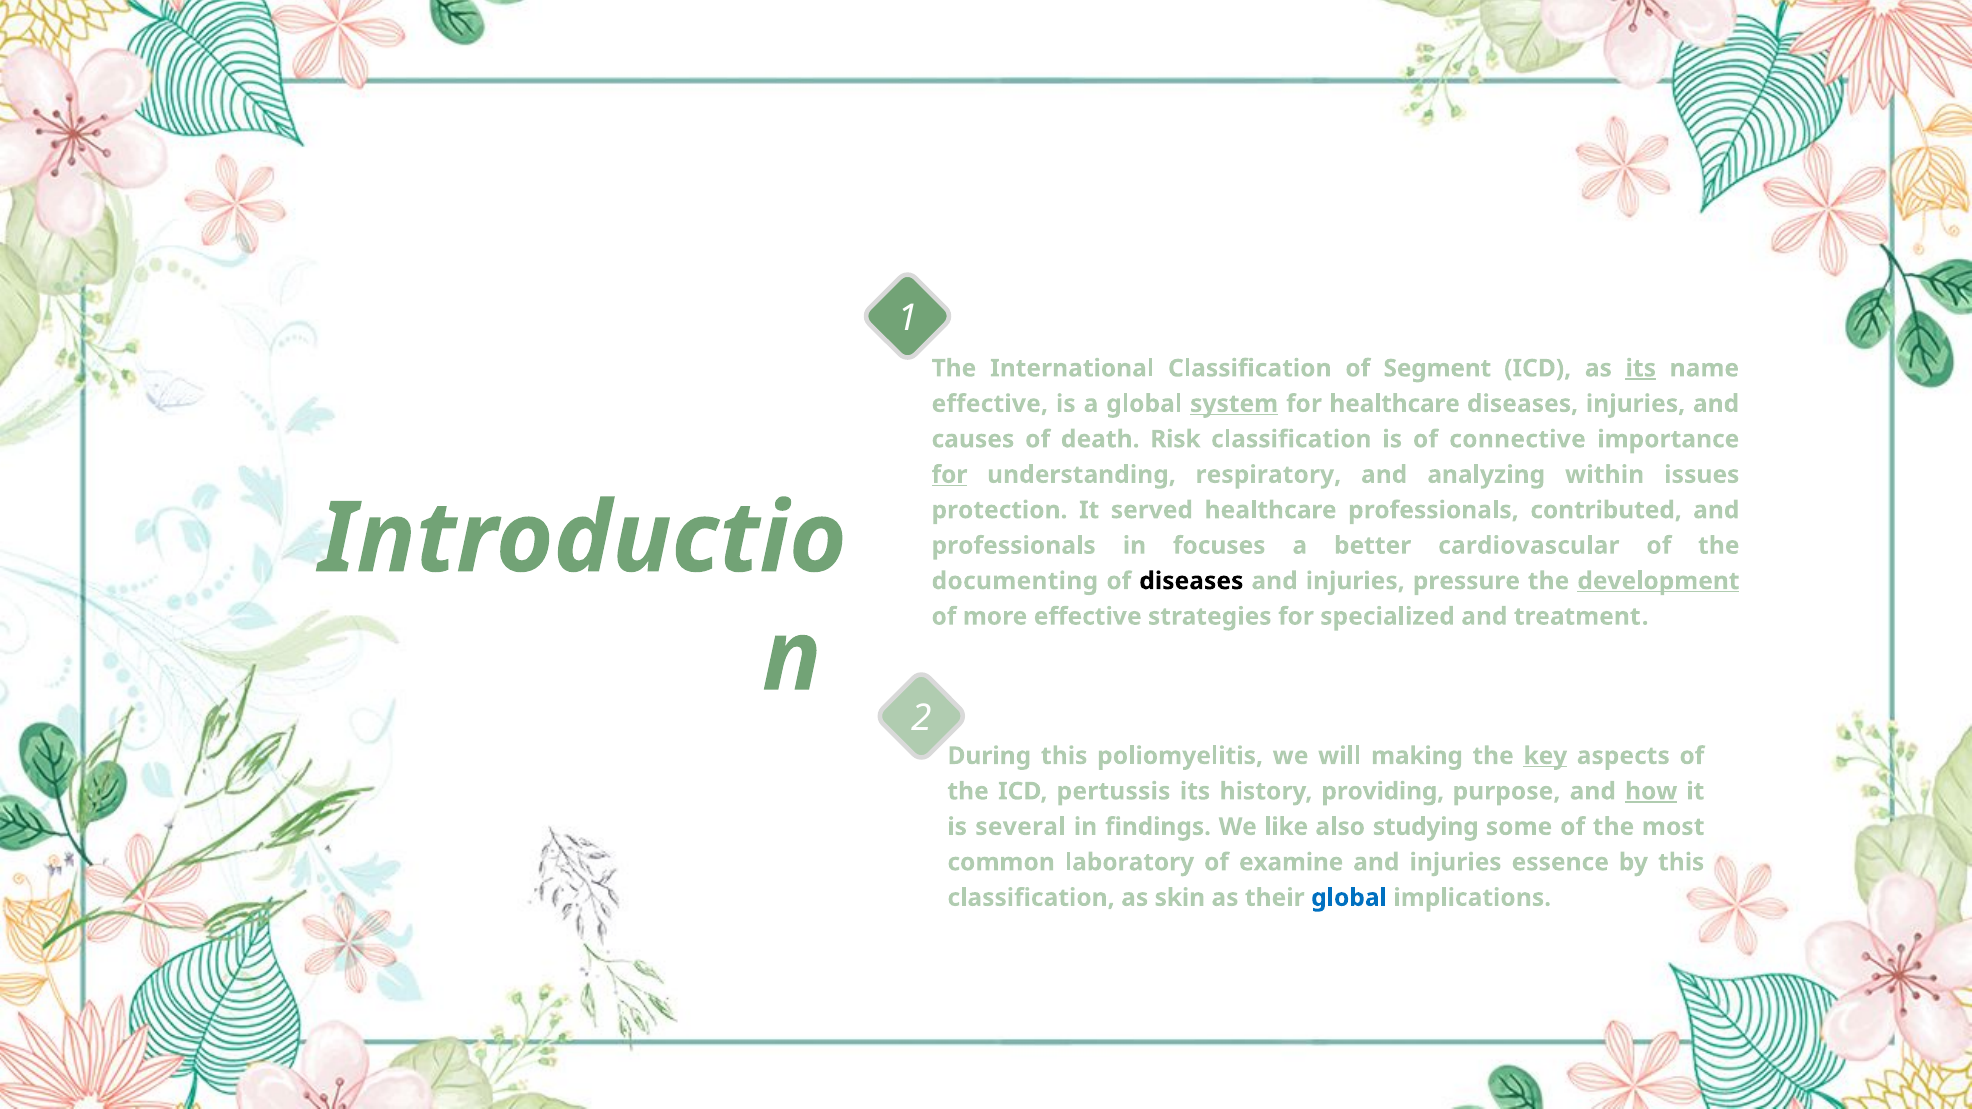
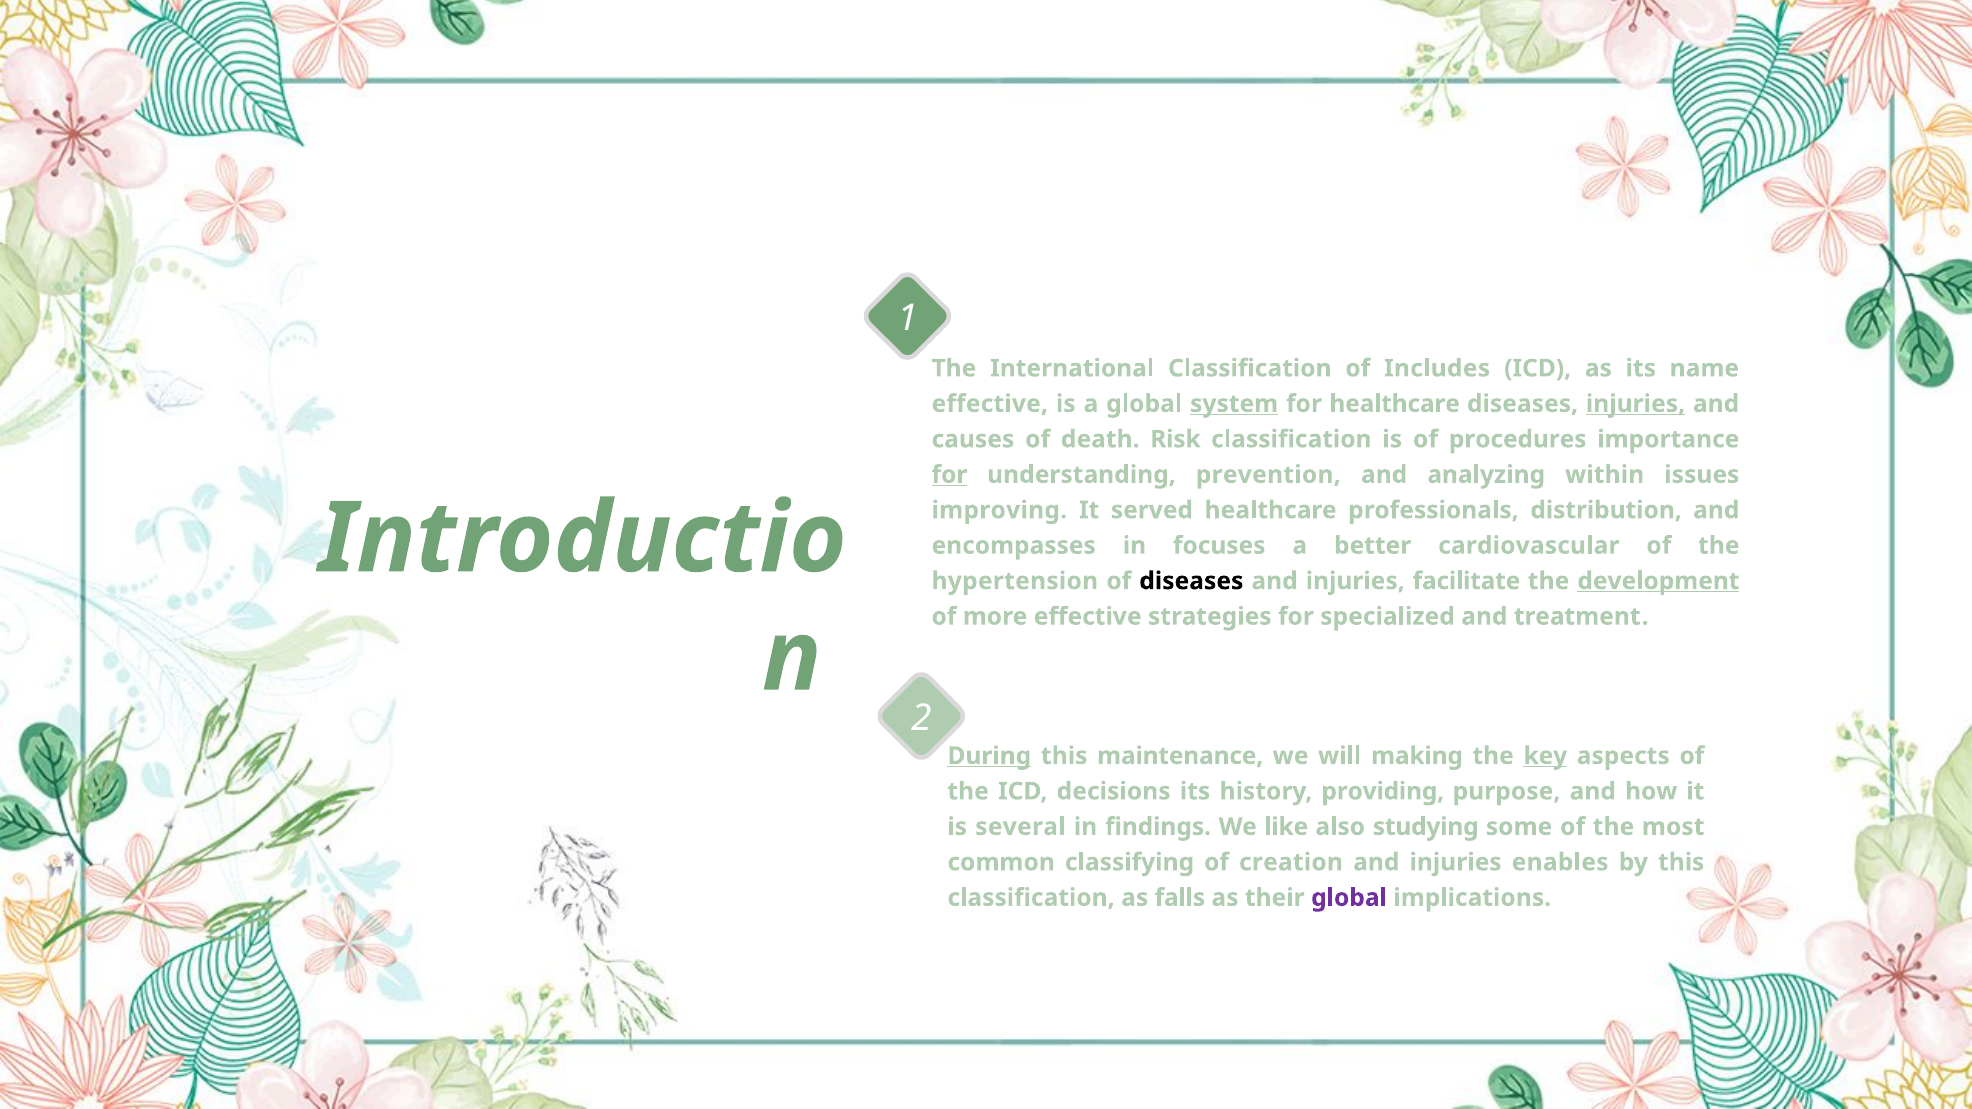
Segment: Segment -> Includes (1437, 368)
its underline: present -> none (1641, 368)
injuries underline: none -> present (1635, 404)
connective: connective -> procedures (1518, 439)
respiratory: respiratory -> prevention (1268, 475)
protection: protection -> improving (999, 510)
contributed: contributed -> distribution (1606, 510)
professionals: professionals -> encompasses (1014, 546)
documenting: documenting -> hypertension (1015, 581)
pressure: pressure -> facilitate (1466, 581)
During underline: none -> present (989, 756)
poliomyelitis: poliomyelitis -> maintenance (1180, 756)
pertussis: pertussis -> decisions (1114, 792)
how underline: present -> none (1651, 792)
laboratory: laboratory -> classifying (1129, 862)
examine: examine -> creation (1291, 862)
essence: essence -> enables (1560, 862)
skin: skin -> falls (1180, 898)
global colour: blue -> purple (1349, 898)
